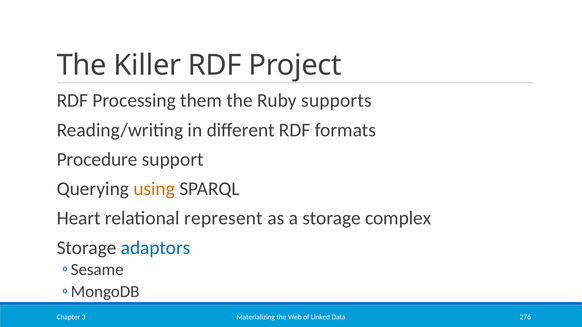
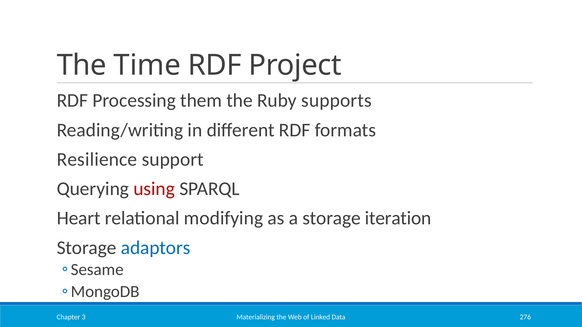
Killer: Killer -> Time (147, 65)
Procedure: Procedure -> Resilience (97, 160)
using colour: orange -> red (154, 189)
represent: represent -> modifying (224, 218)
complex: complex -> iteration (398, 218)
